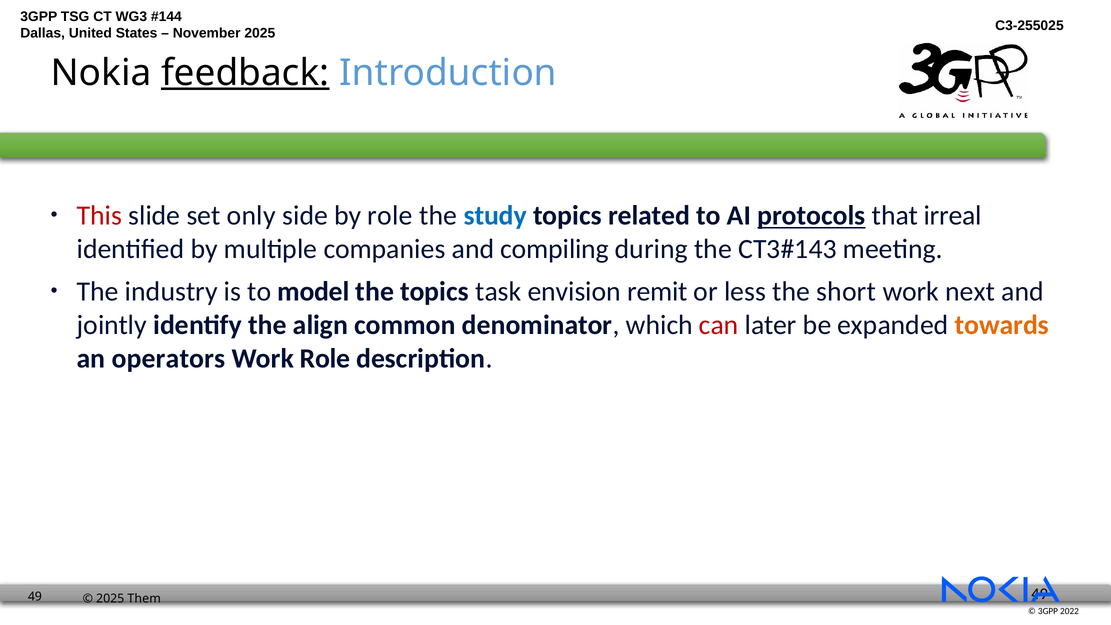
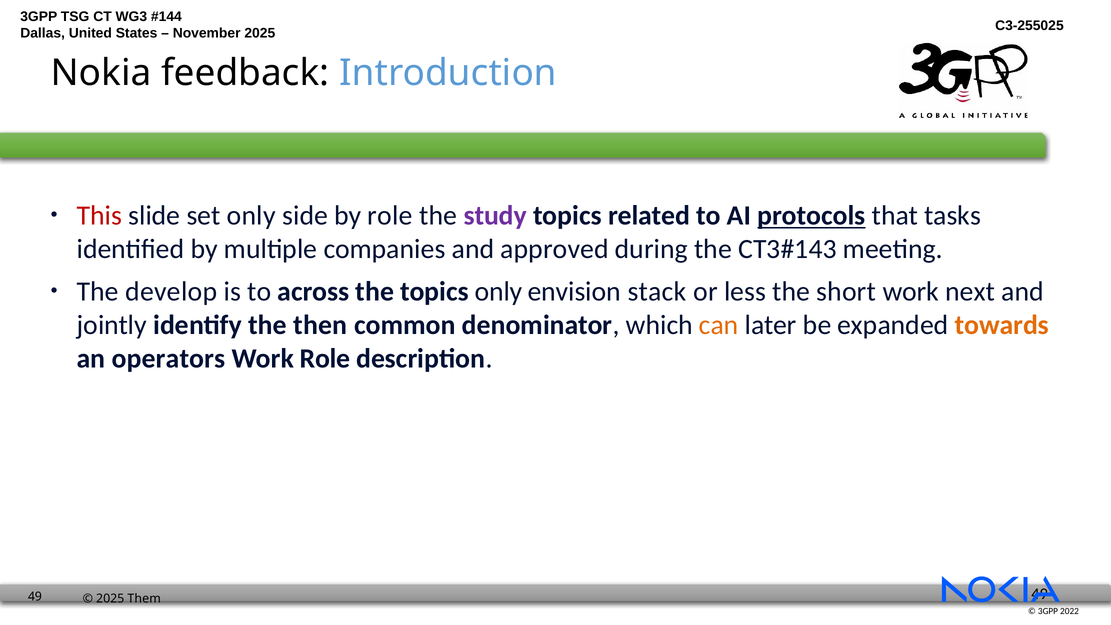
feedback underline: present -> none (245, 73)
study colour: blue -> purple (495, 216)
irreal: irreal -> tasks (953, 216)
compiling: compiling -> approved (554, 249)
industry: industry -> develop (171, 292)
model: model -> across (313, 292)
topics task: task -> only (498, 292)
remit: remit -> stack (657, 292)
align: align -> then (320, 325)
can colour: red -> orange (719, 325)
